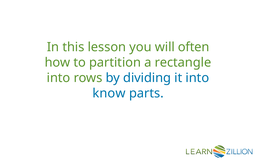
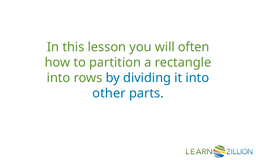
know: know -> other (109, 93)
